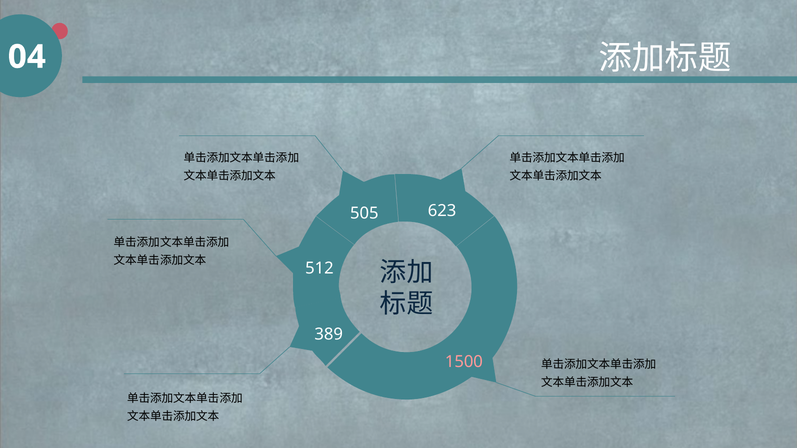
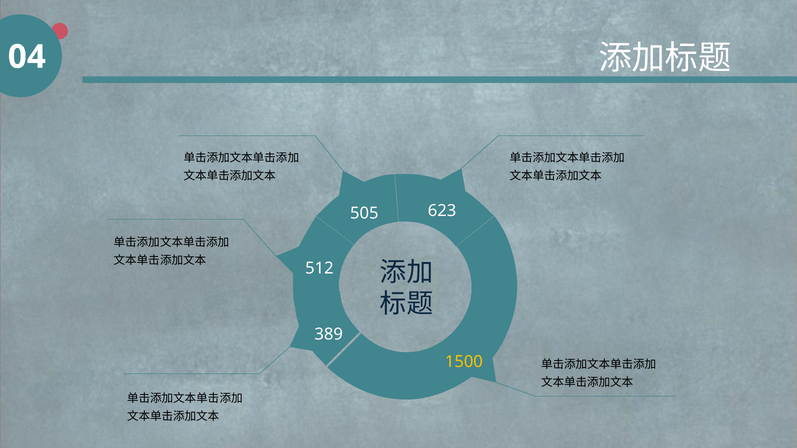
1500 colour: pink -> yellow (464, 362)
